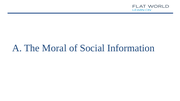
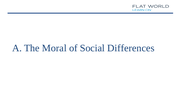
Information: Information -> Differences (131, 48)
